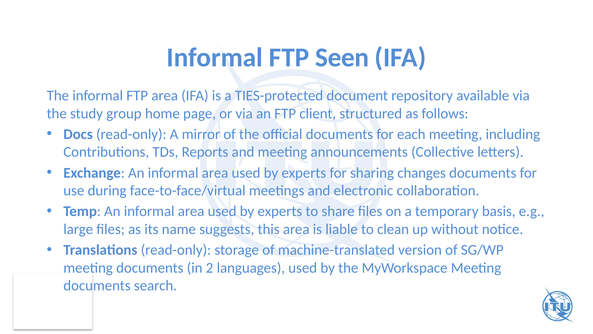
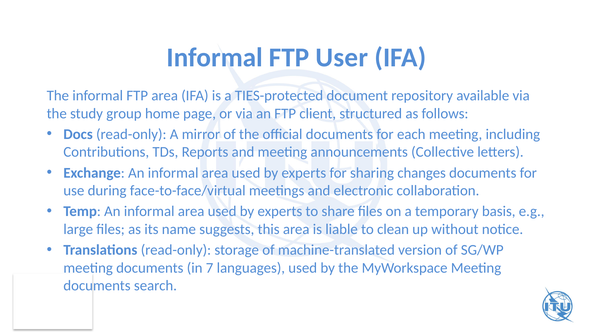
Seen: Seen -> User (342, 57)
2: 2 -> 7 (210, 267)
